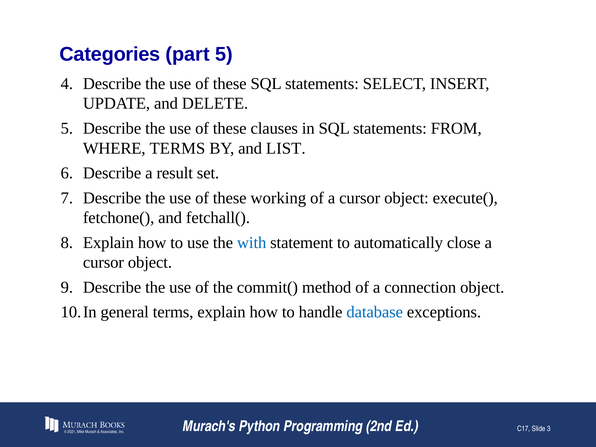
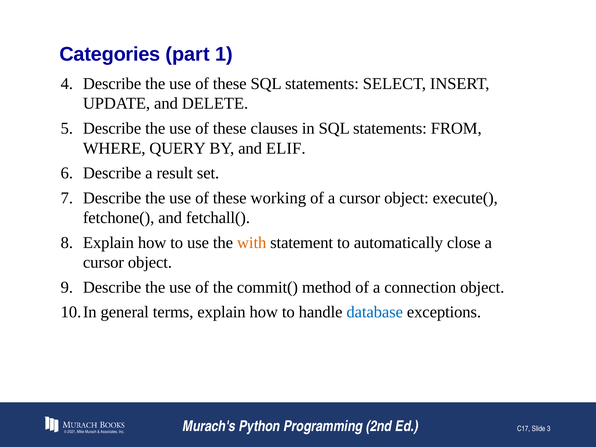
part 5: 5 -> 1 (224, 54)
WHERE TERMS: TERMS -> QUERY (178, 148)
LIST: LIST -> ELIF (286, 148)
with colour: blue -> orange (252, 243)
